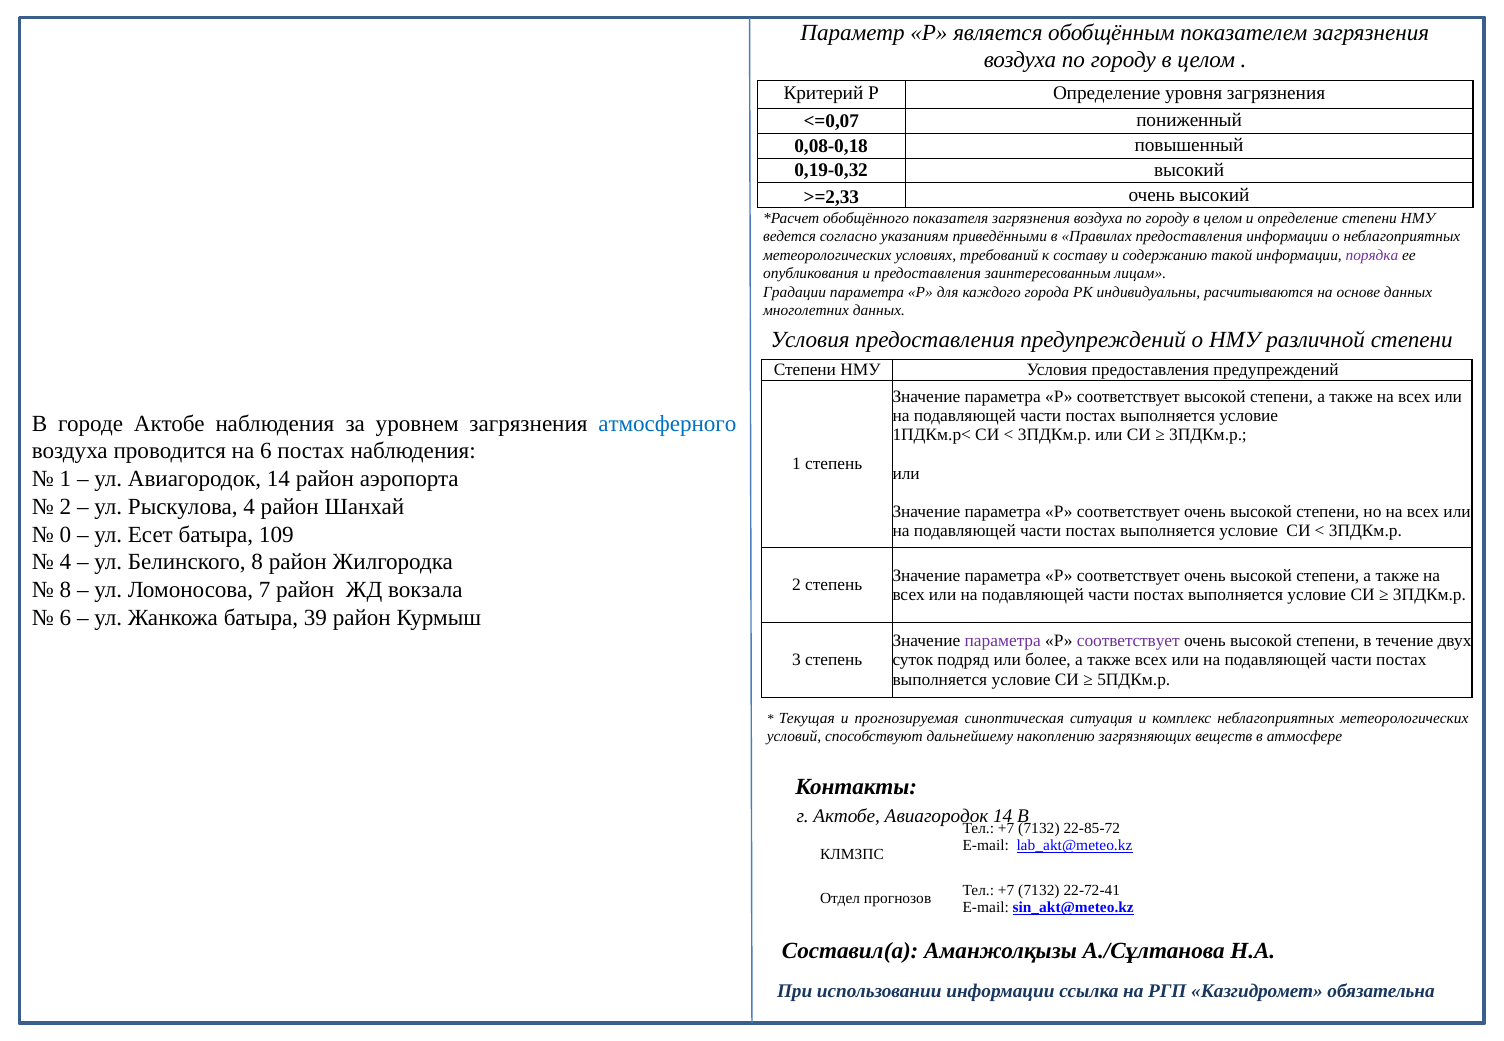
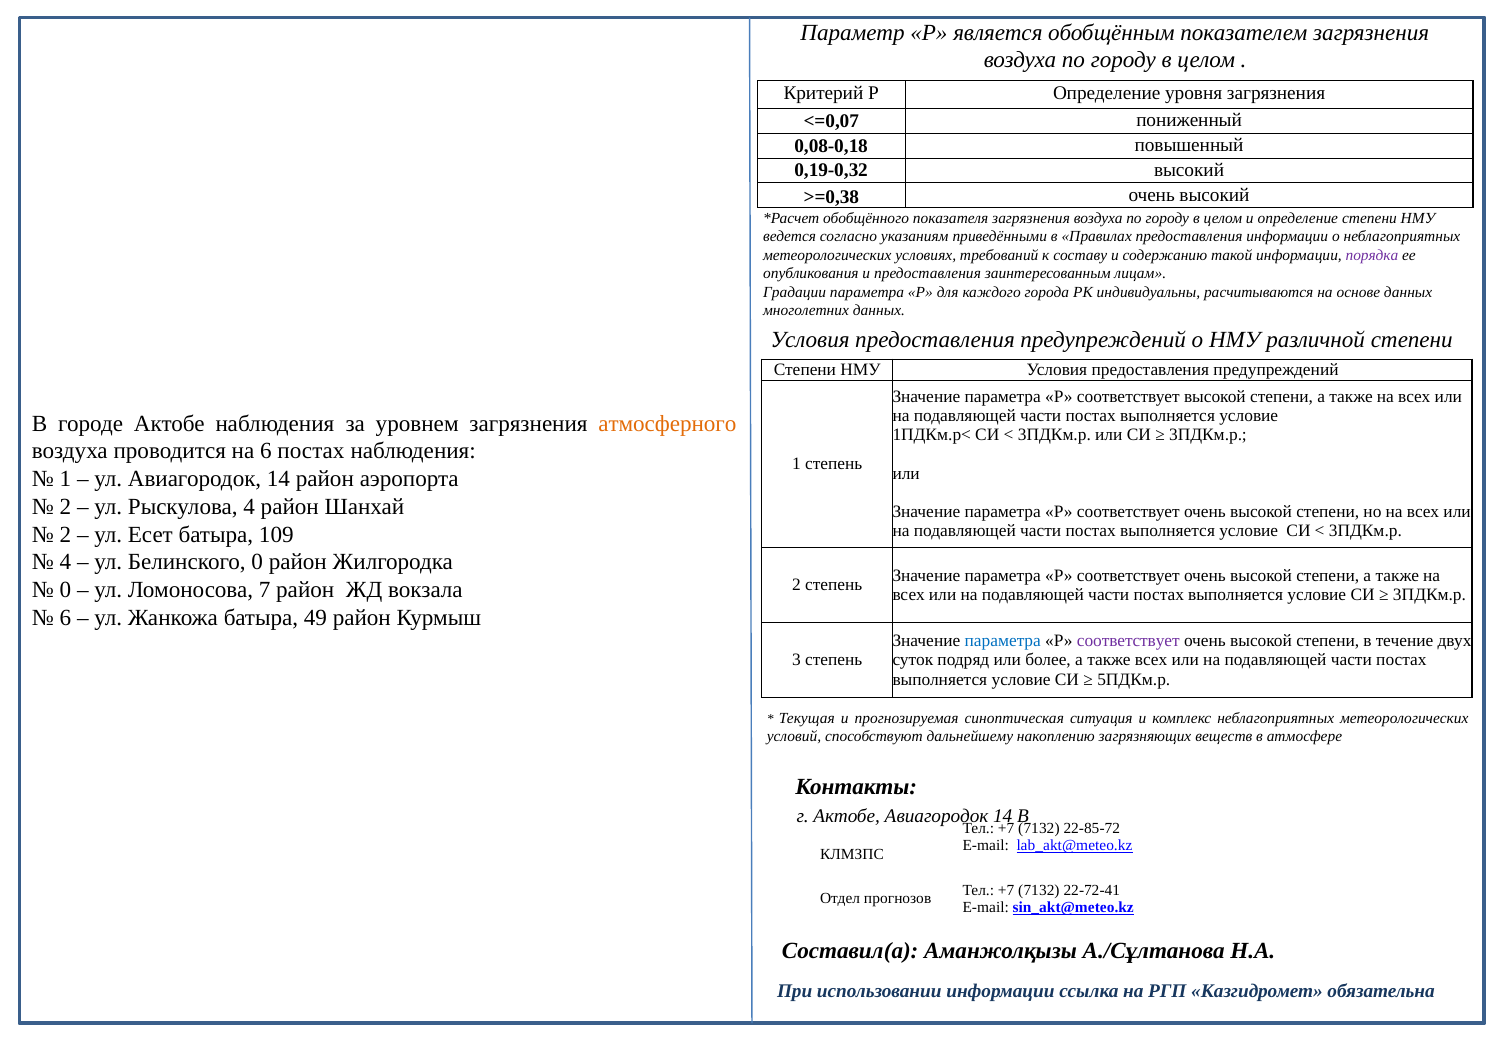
>=2,33: >=2,33 -> >=0,38 (831, 197)
атмосферного colour: blue -> orange (667, 424)
0: 0 -> 2 (66, 535)
Белинского 8: 8 -> 0 (257, 562)
8: 8 -> 0 (66, 590)
39: 39 -> 49 (315, 618)
параметра colour: purple -> blue (1003, 641)
